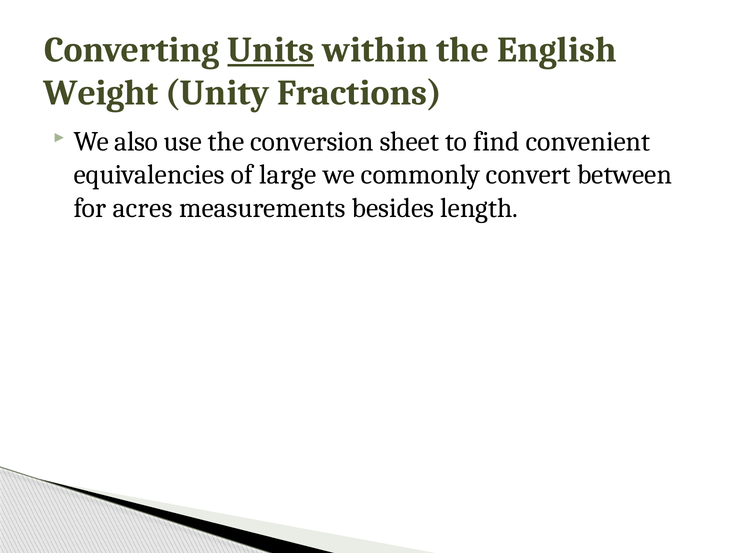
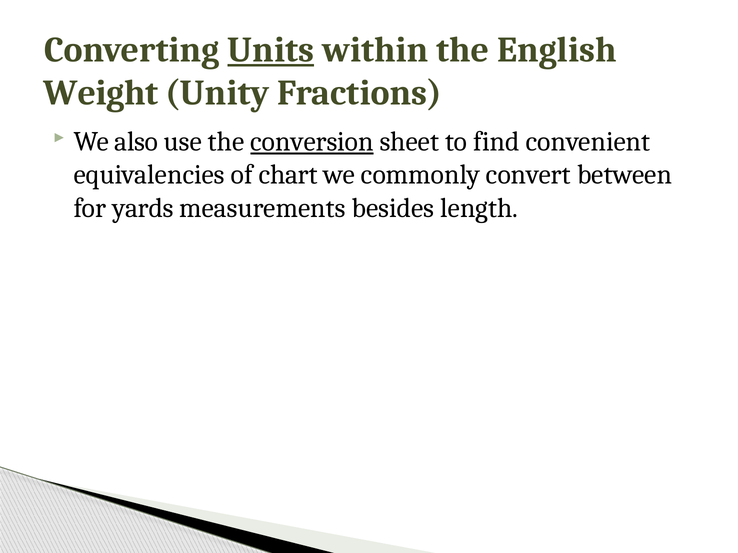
conversion underline: none -> present (312, 142)
large: large -> chart (288, 175)
acres: acres -> yards (143, 208)
